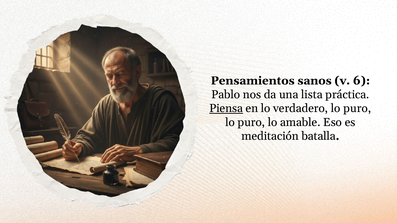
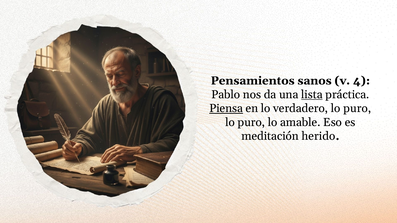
6: 6 -> 4 (362, 81)
lista underline: none -> present (312, 95)
batalla: batalla -> herido (319, 136)
